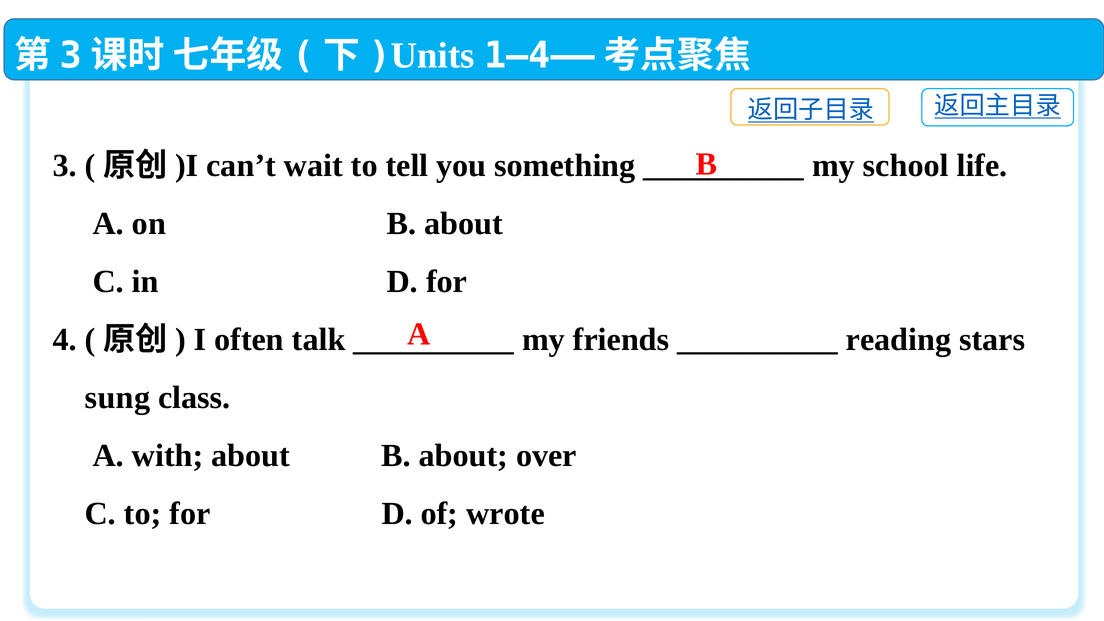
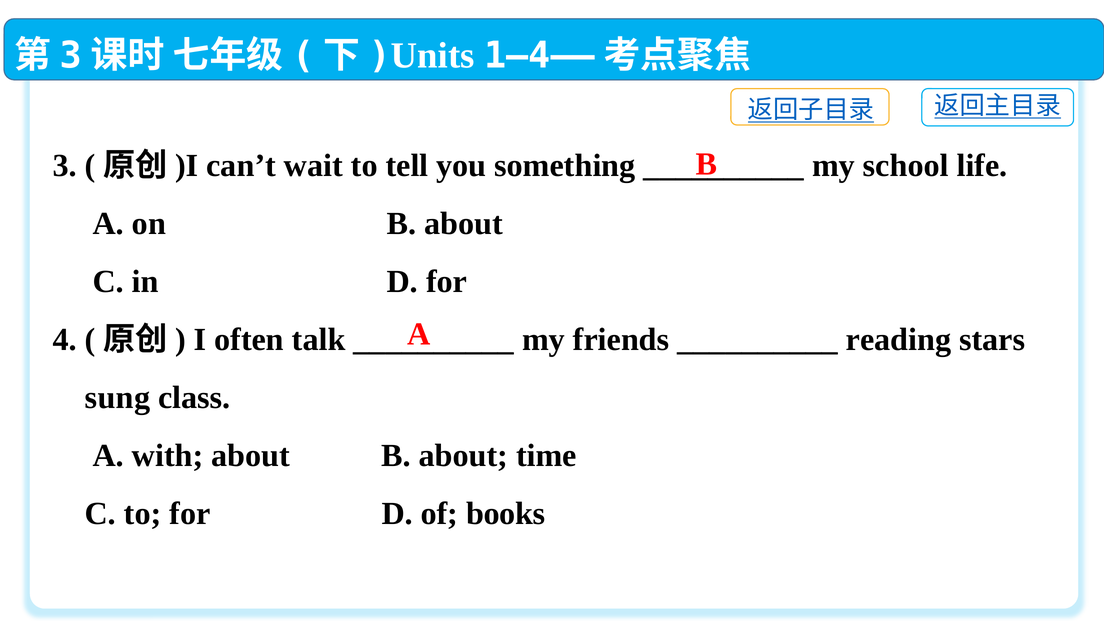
over: over -> time (546, 456)
wrote: wrote -> books (506, 514)
